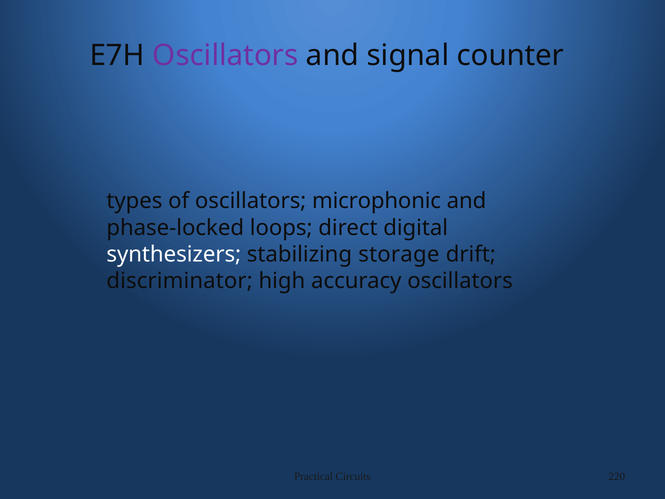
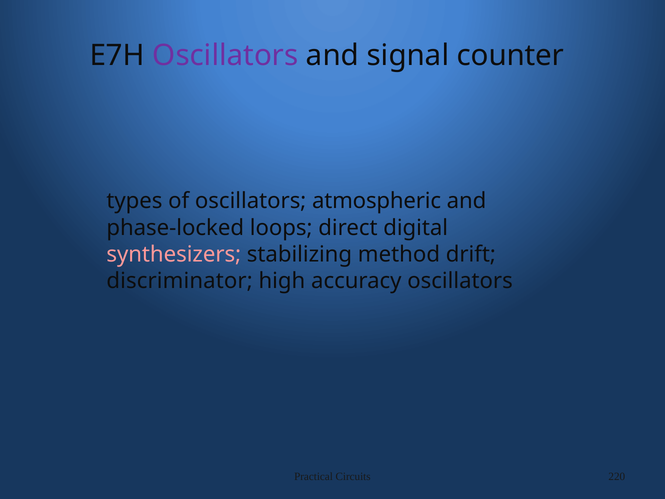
microphonic: microphonic -> atmospheric (377, 201)
synthesizers colour: white -> pink (174, 254)
storage: storage -> method (399, 254)
